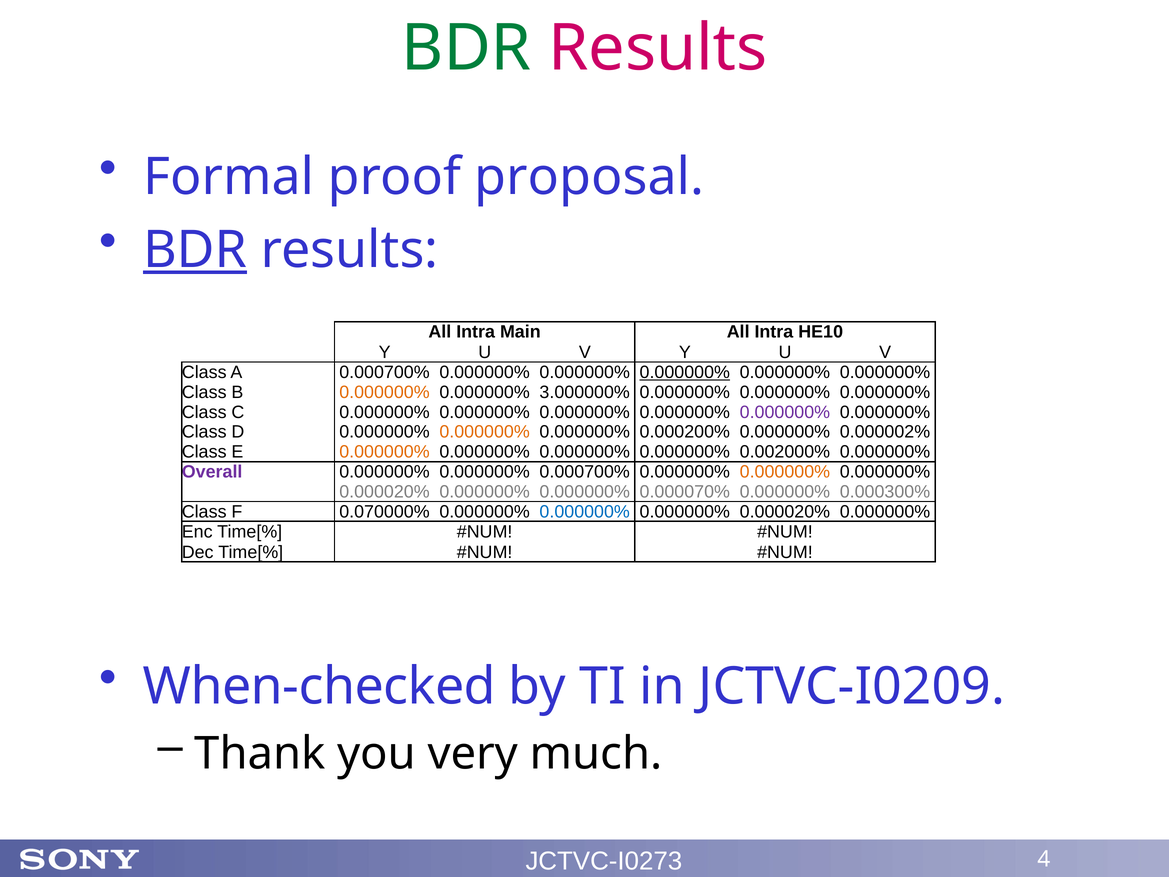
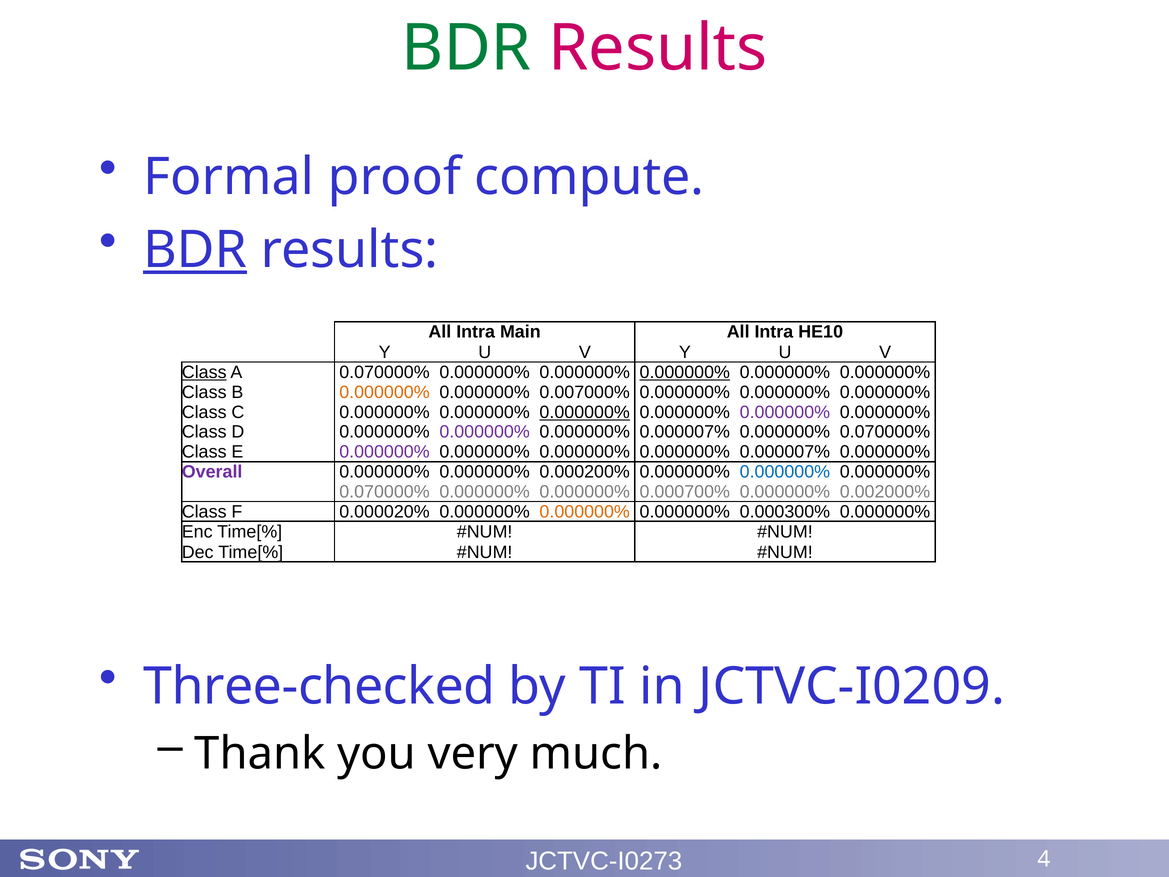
proposal: proposal -> compute (589, 177)
Class underline: none -> present (204, 372)
A 0.000700%: 0.000700% -> 0.070000% (384, 372)
3.000000%: 3.000000% -> 0.007000% (585, 392)
0.000000% underline: none -> present (585, 412)
0.000000% colour: orange -> purple (485, 432)
0.000200%: 0.000200% -> 0.000007% (685, 432)
0.000002%: 0.000002% -> 0.070000% (885, 432)
0.000000% colour: orange -> purple (384, 452)
0.002000%: 0.002000% -> 0.000007% (785, 452)
0.000000% 0.000700%: 0.000700% -> 0.000200% (585, 472)
0.000000% colour: orange -> blue (785, 472)
0.000020%: 0.000020% -> 0.070000% (384, 492)
0.000070%: 0.000070% -> 0.000700% (685, 492)
0.000300%: 0.000300% -> 0.002000% (885, 492)
0.070000%: 0.070000% -> 0.000020% (384, 512)
0.000000% colour: blue -> orange (585, 512)
0.000020%: 0.000020% -> 0.000300% (785, 512)
When-checked: When-checked -> Three-checked (319, 686)
